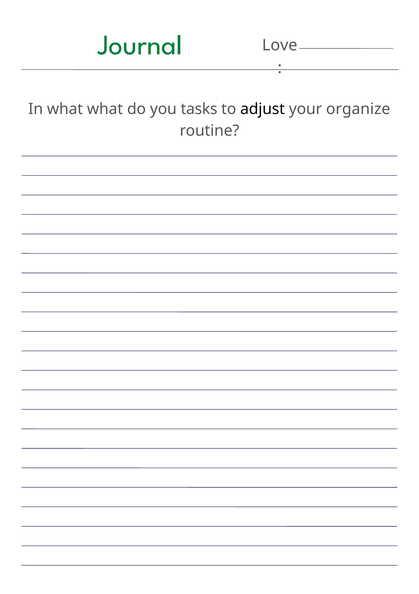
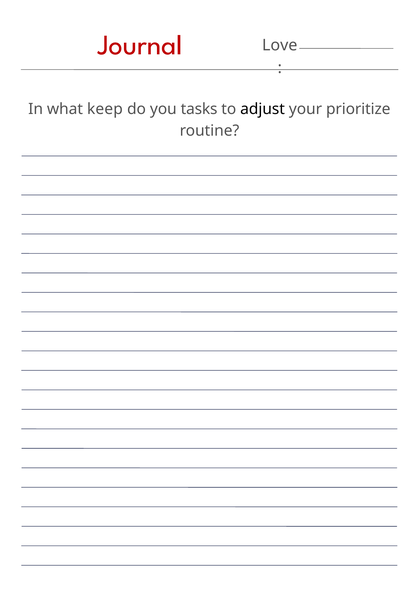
Journal colour: green -> red (140, 45)
what what: what -> keep (105, 109)
organize: organize -> prioritize (358, 109)
